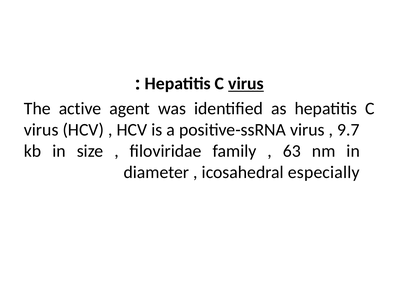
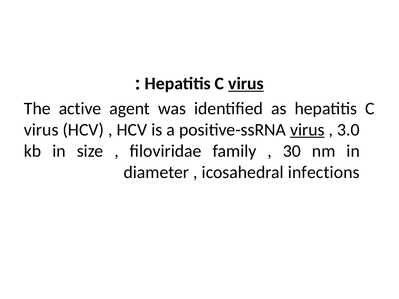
virus underline: none -> present (307, 130)
9.7: 9.7 -> 3.0 (348, 130)
63: 63 -> 30 (292, 151)
especially: especially -> infections (324, 172)
